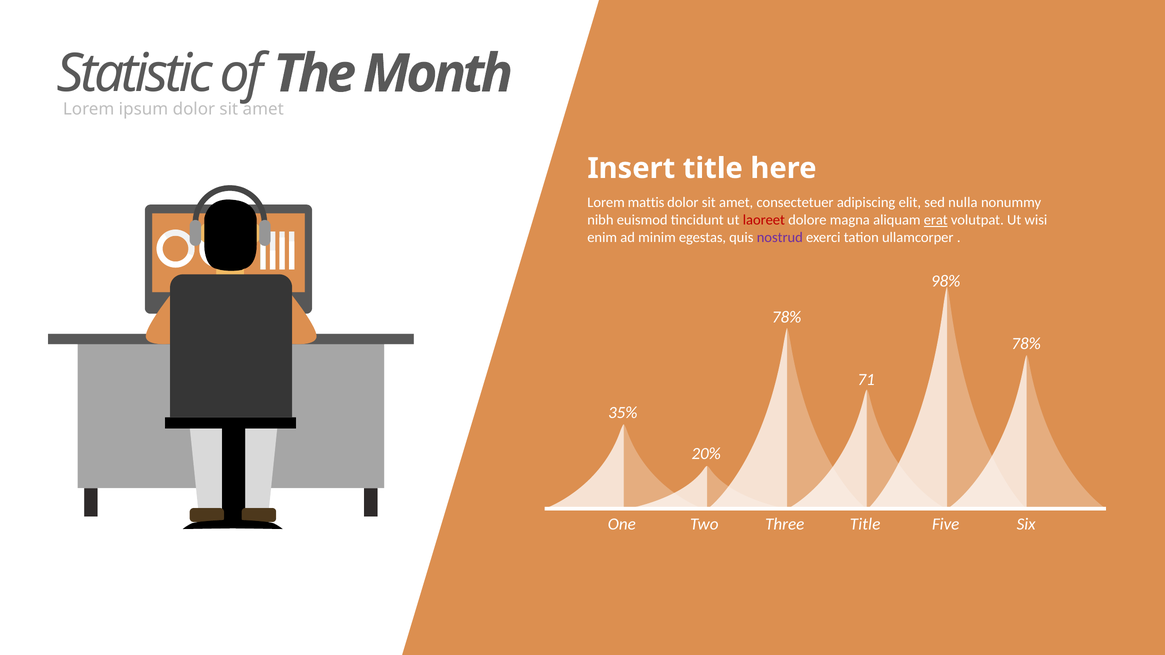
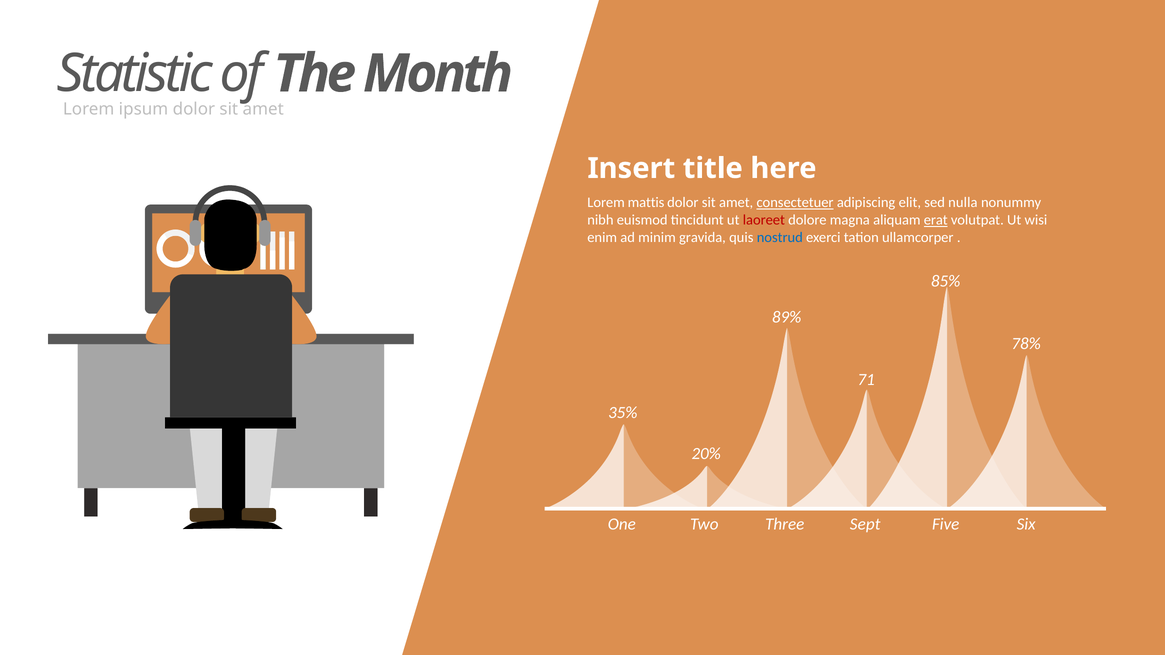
consectetuer underline: none -> present (795, 203)
egestas: egestas -> gravida (702, 238)
nostrud colour: purple -> blue (780, 238)
98%: 98% -> 85% (946, 281)
78%: 78% -> 89% (787, 317)
Three Title: Title -> Sept (865, 525)
